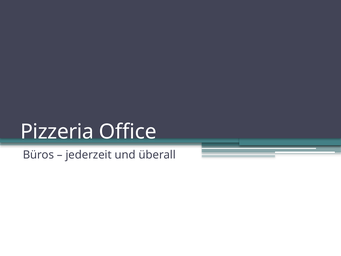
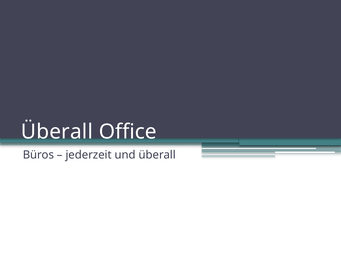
Pizzeria: Pizzeria -> Überall (57, 132)
